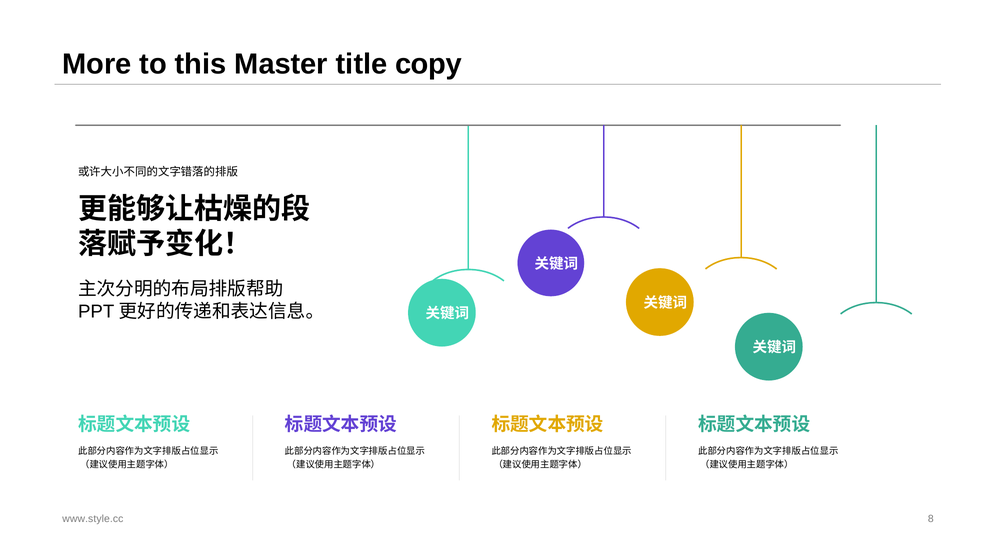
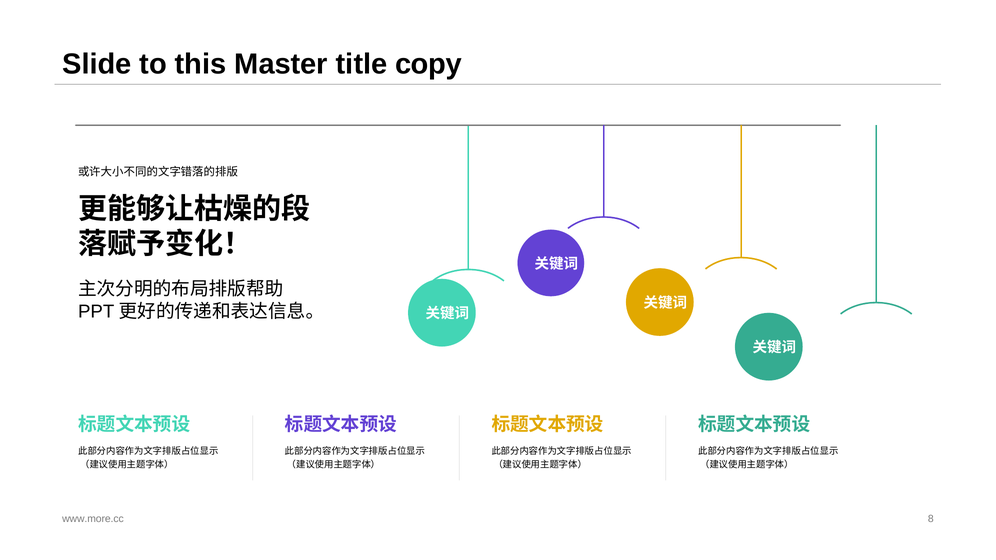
More: More -> Slide (97, 64)
www.style.cc: www.style.cc -> www.more.cc (93, 519)
